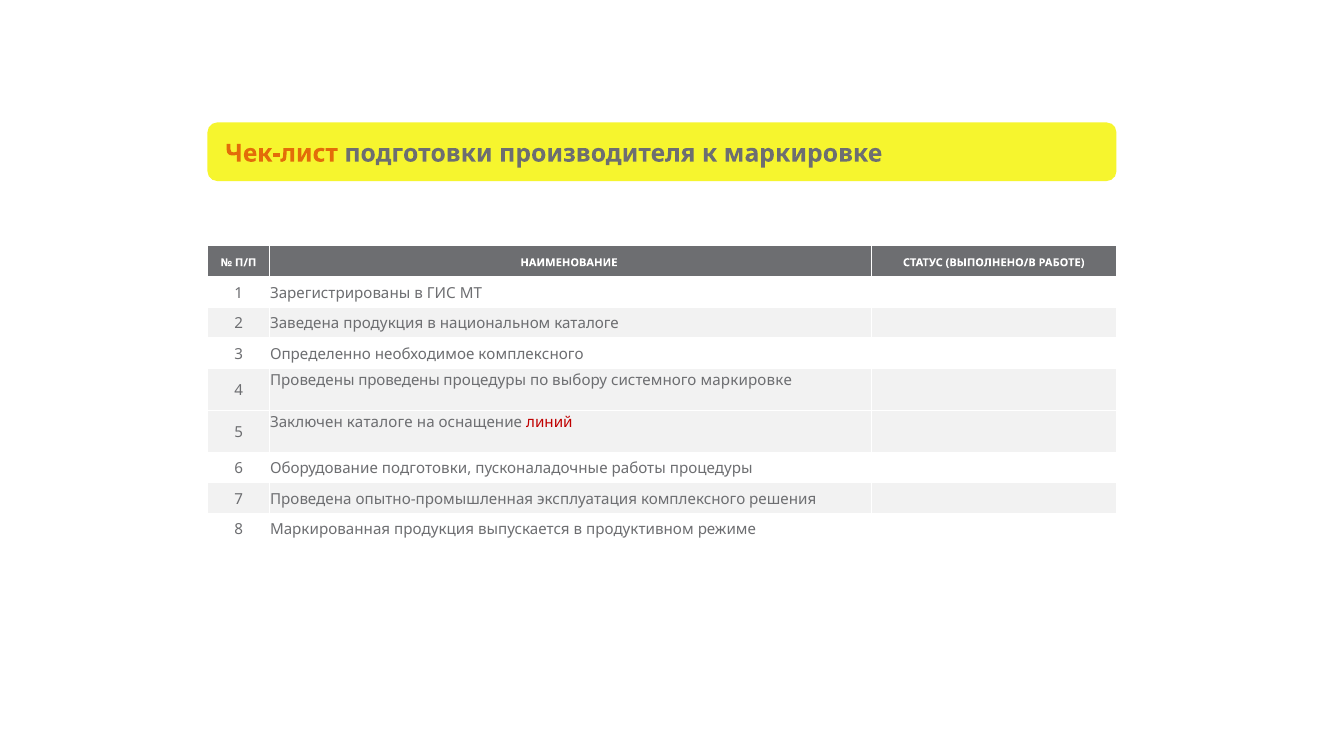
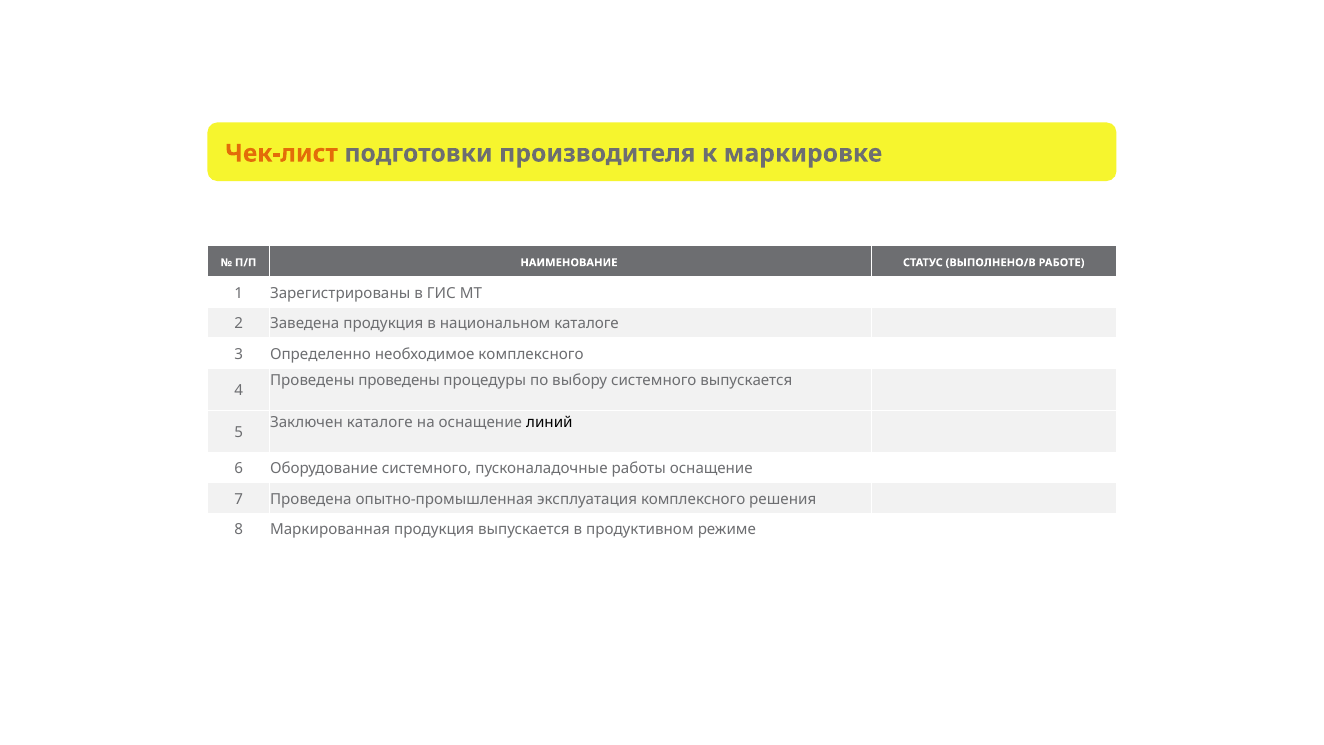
системного маркировке: маркировке -> выпускается (746, 380)
линий colour: red -> black (549, 422)
Оборудование подготовки: подготовки -> системного (427, 469)
работы процедуры: процедуры -> оснащение (711, 469)
